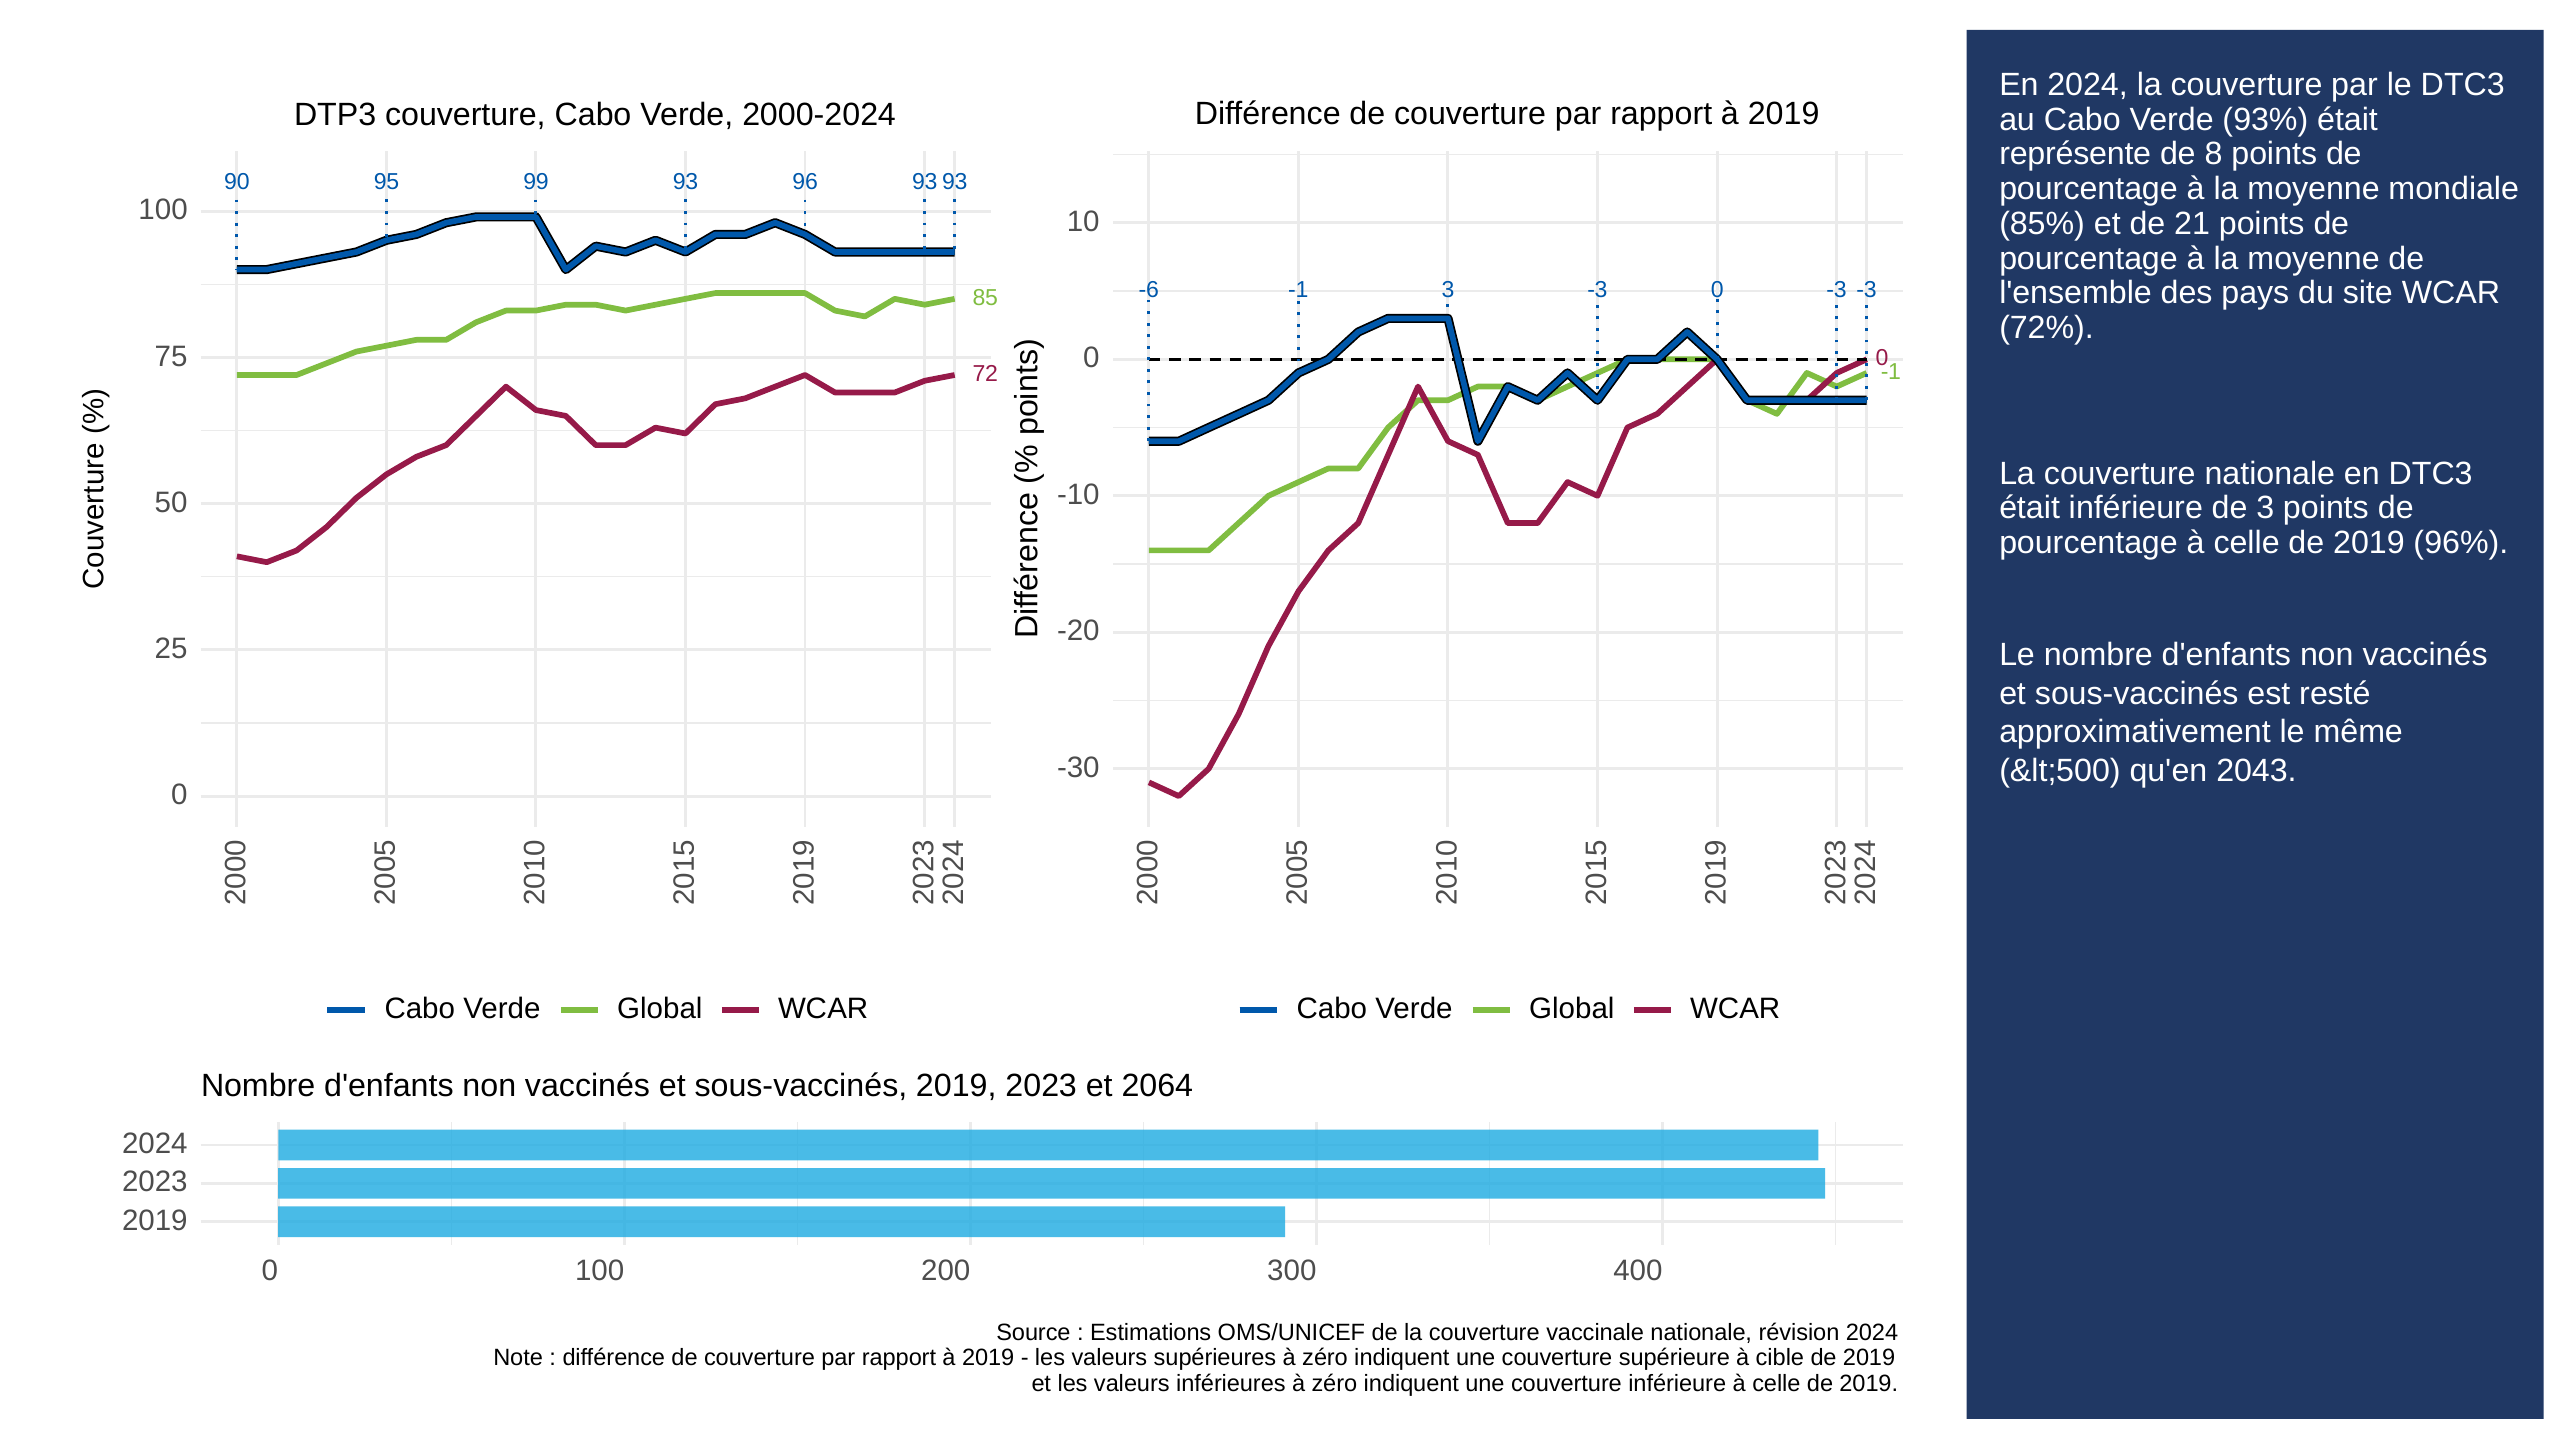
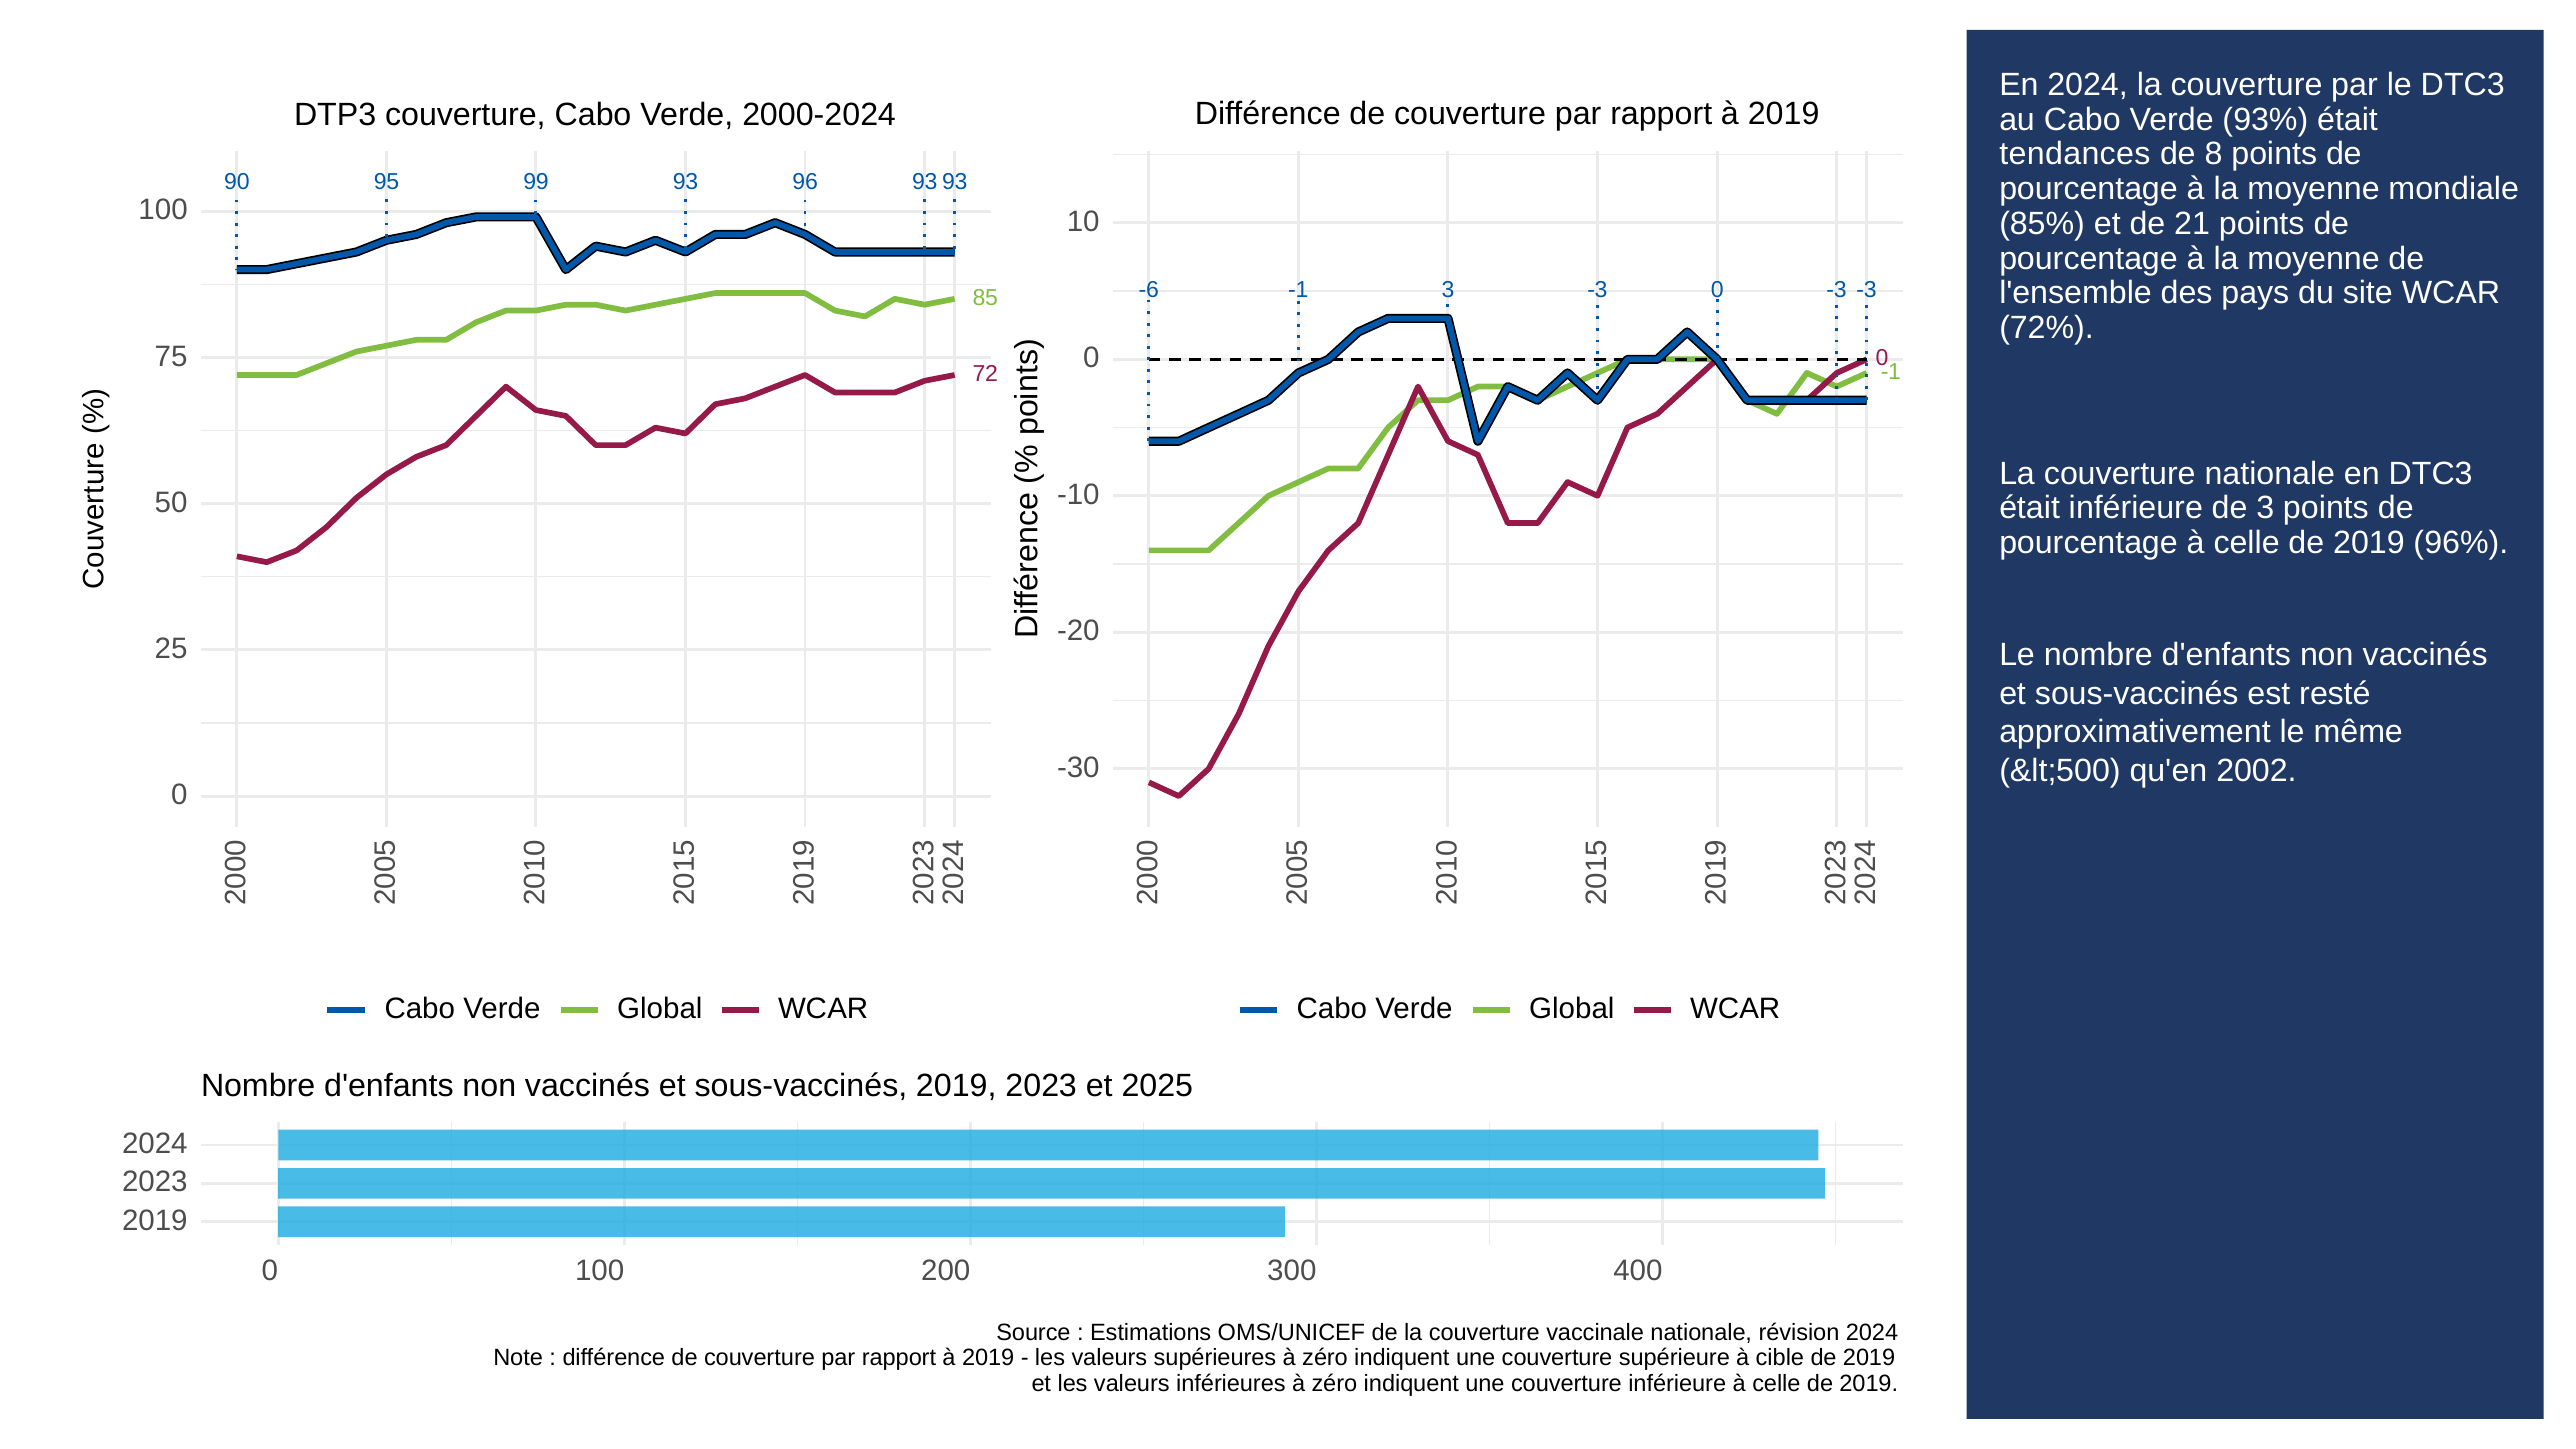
représente: représente -> tendances (2075, 154)
2043: 2043 -> 2002 (2256, 771)
2064: 2064 -> 2025 (1157, 1085)
